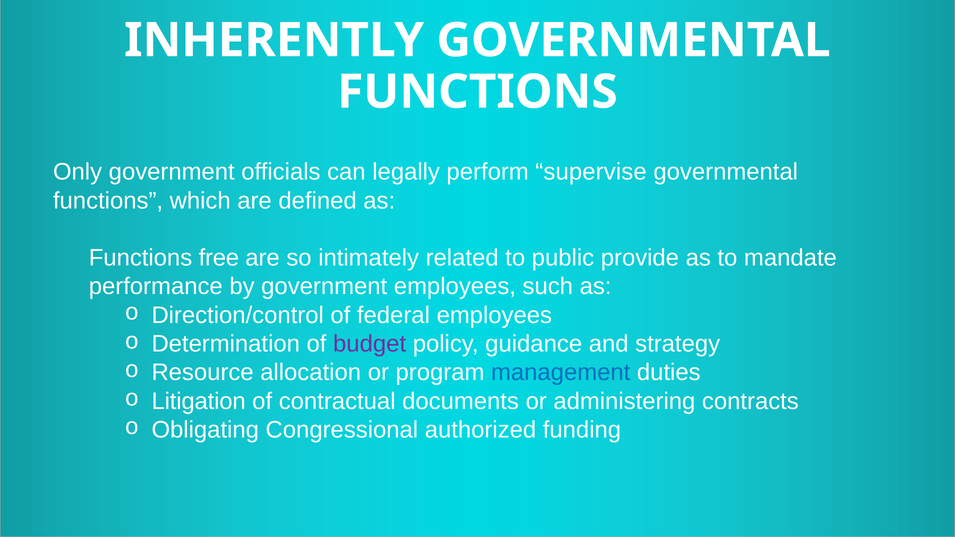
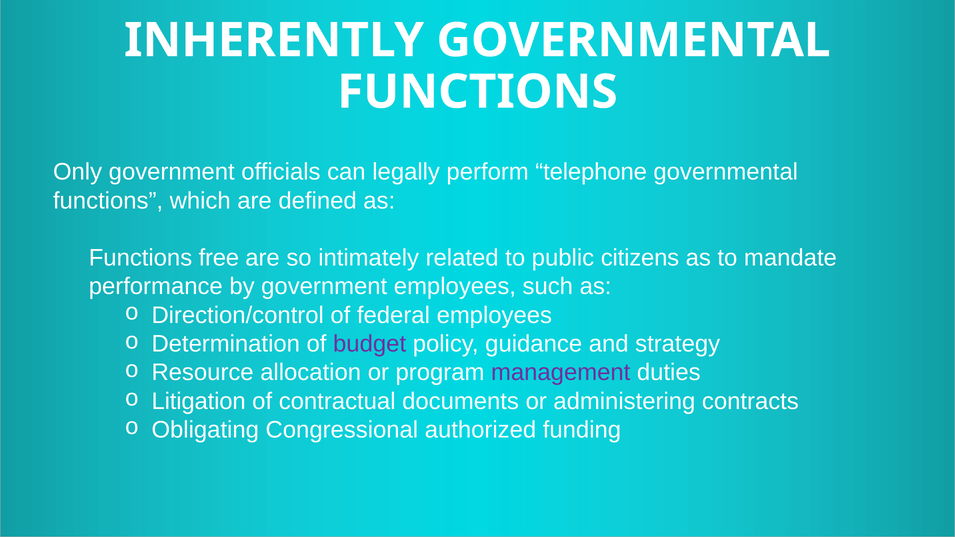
supervise: supervise -> telephone (591, 172)
provide: provide -> citizens (640, 258)
management colour: blue -> purple (561, 373)
